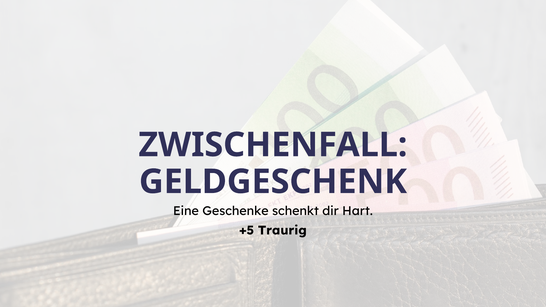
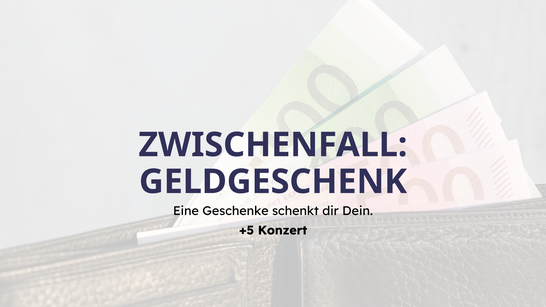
Hart: Hart -> Dein (358, 211)
Traurig: Traurig -> Konzert (282, 230)
